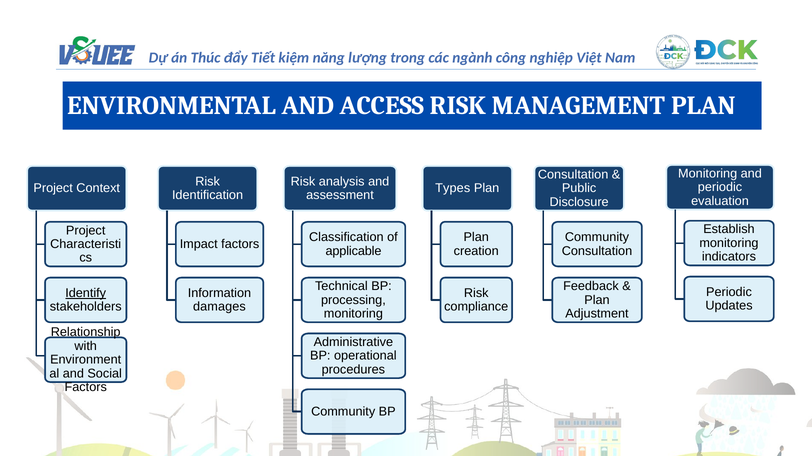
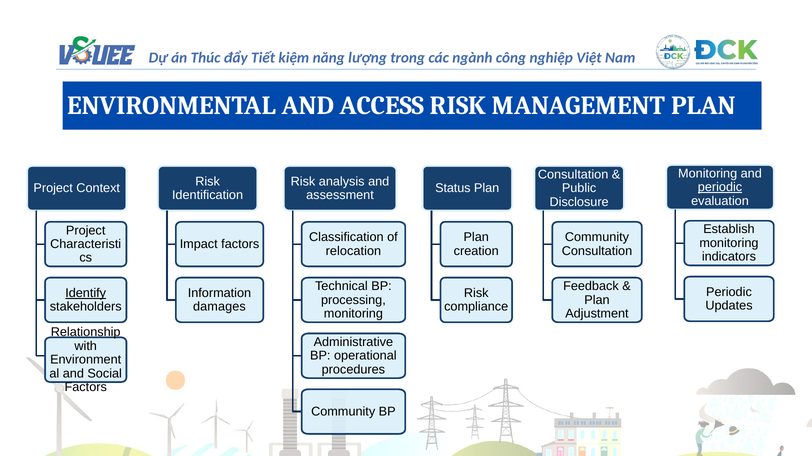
periodic underline: none -> present (720, 187)
Types: Types -> Status (453, 188)
applicable: applicable -> relocation (353, 251)
